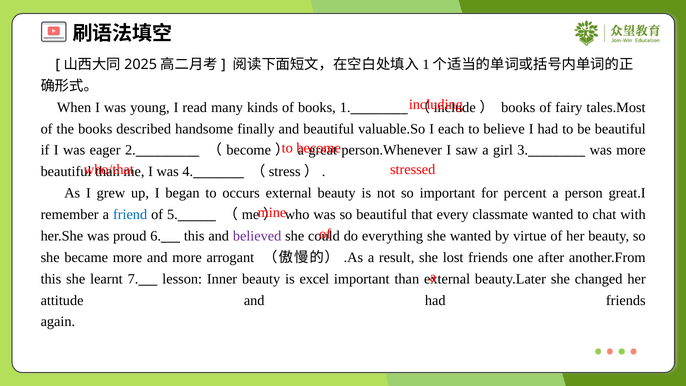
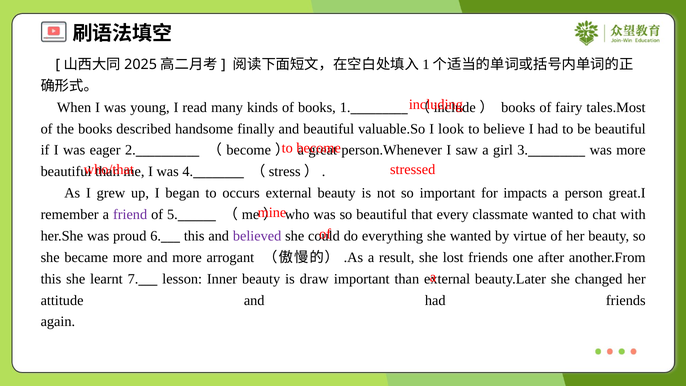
each: each -> look (451, 129)
percent: percent -> impacts (525, 193)
friend colour: blue -> purple (130, 214)
excel: excel -> draw (314, 279)
